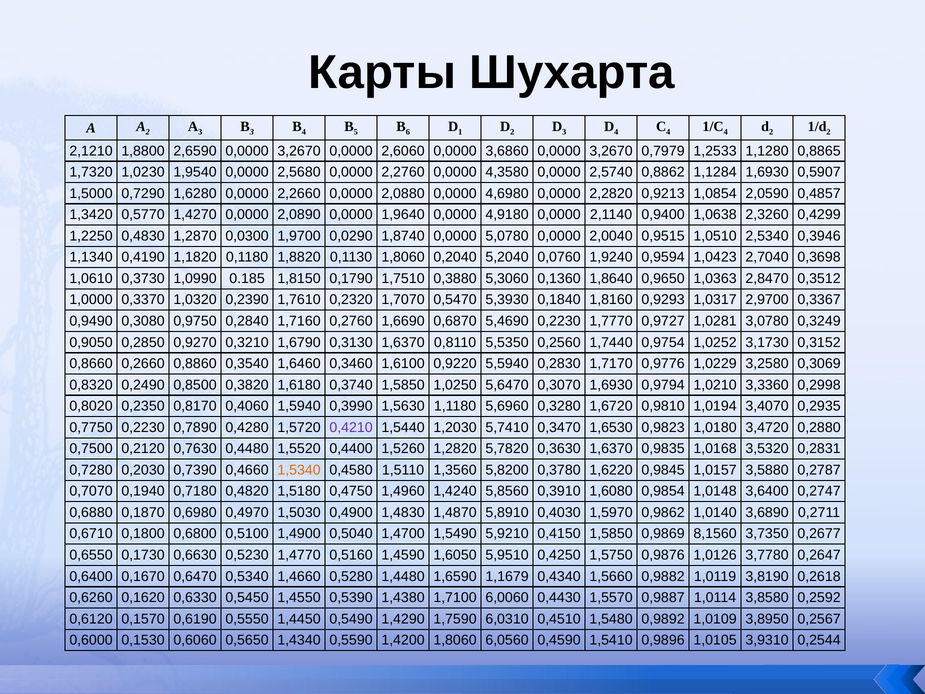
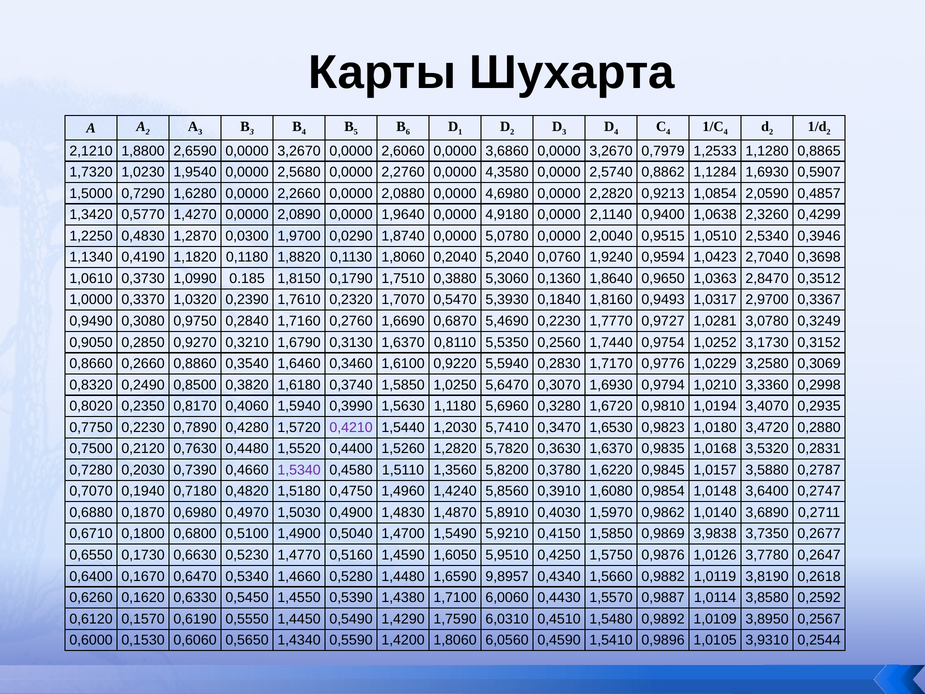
0,9293: 0,9293 -> 0,9493 (663, 300)
1,5340 colour: orange -> purple (299, 470)
8,1560: 8,1560 -> 3,9838 (715, 534)
1,1679: 1,1679 -> 9,8957 (507, 576)
